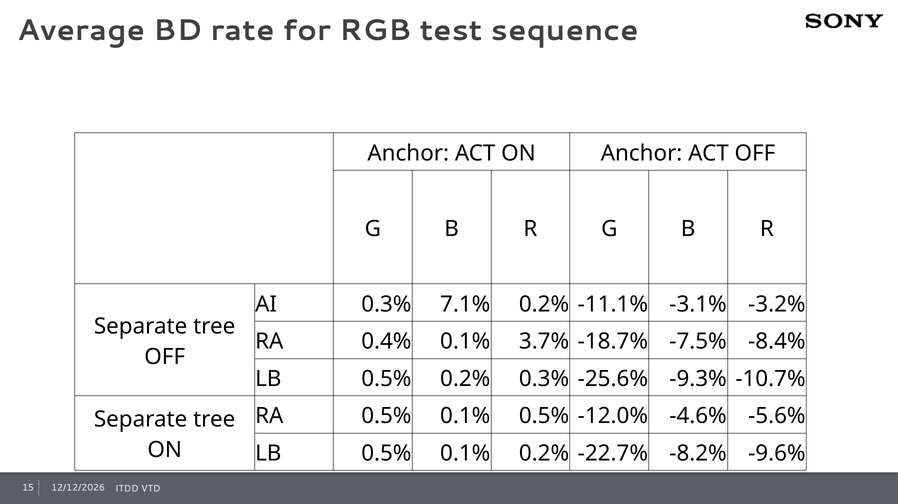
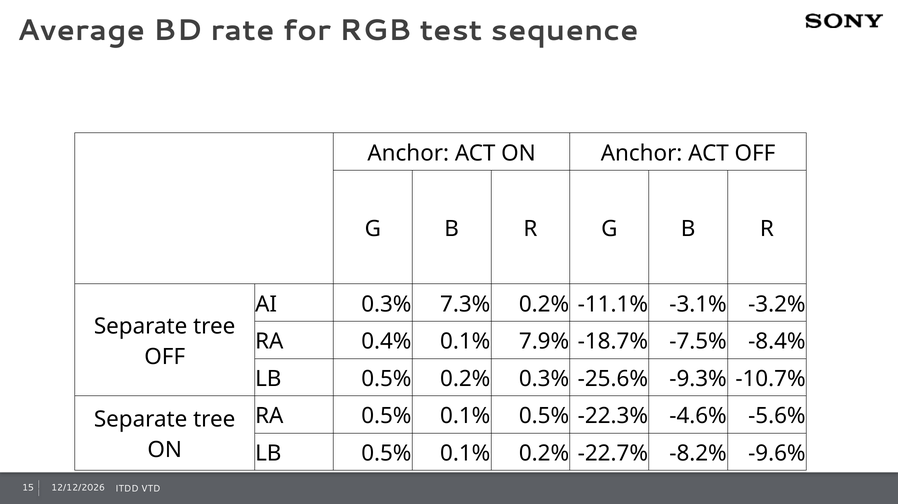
7.1%: 7.1% -> 7.3% (465, 304)
3.7%: 3.7% -> 7.9% (544, 342)
-12.0%: -12.0% -> -22.3% (613, 416)
